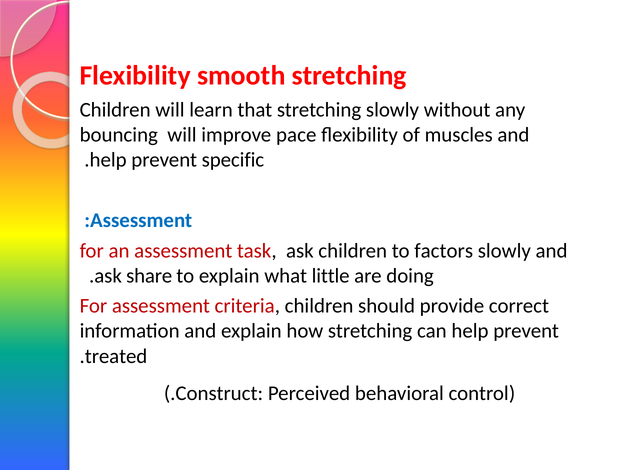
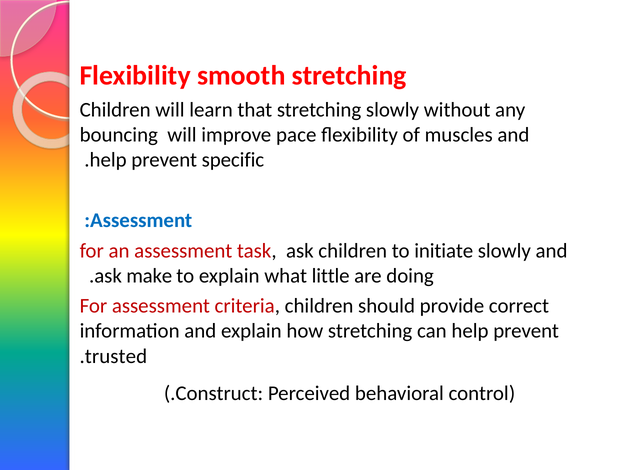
factors: factors -> initiate (444, 251)
share: share -> make (149, 276)
treated: treated -> trusted (116, 356)
